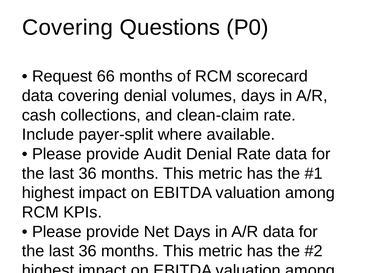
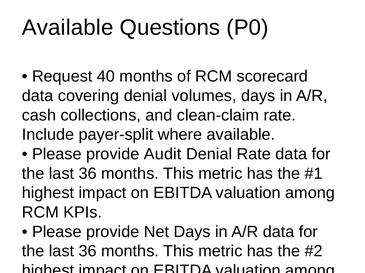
Covering: Covering -> Available (68, 28)
66: 66 -> 40 (106, 77)
